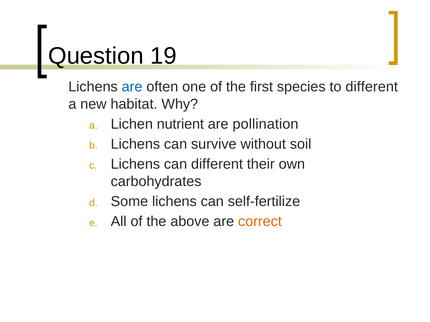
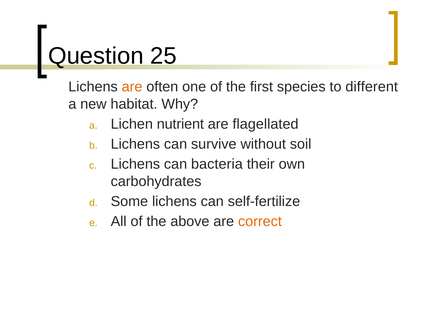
19: 19 -> 25 (164, 56)
are colour: blue -> orange (132, 87)
pollination: pollination -> flagellated (266, 124)
can different: different -> bacteria (217, 164)
